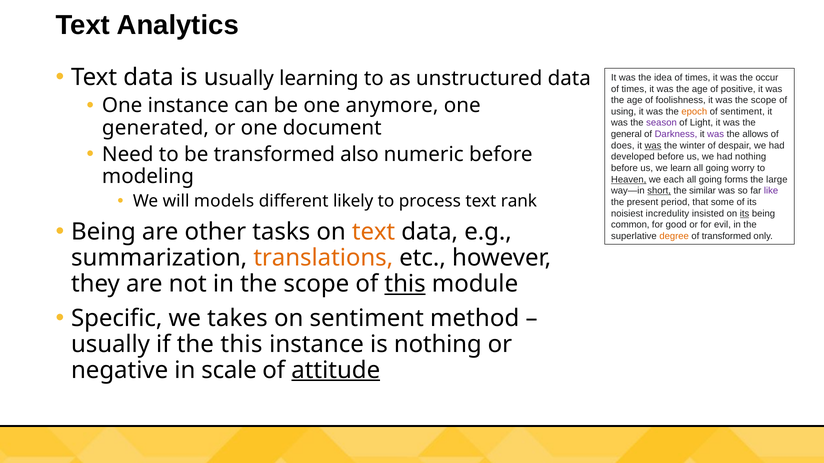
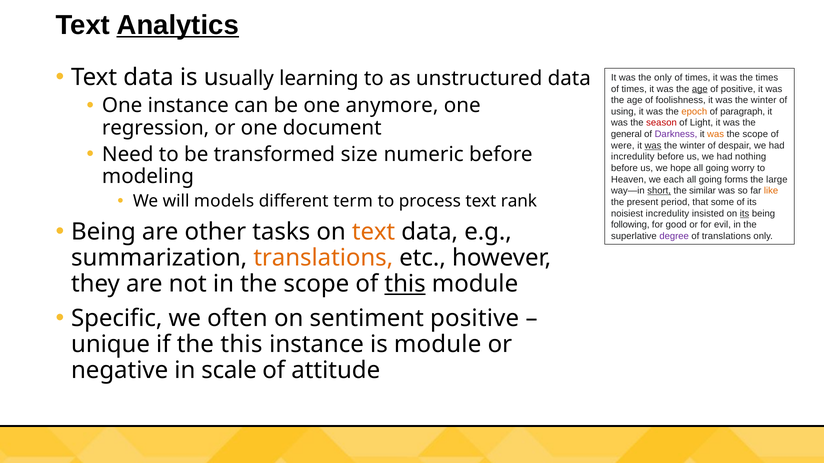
Analytics underline: none -> present (178, 25)
the idea: idea -> only (663, 78)
the occur: occur -> times (767, 78)
age underline: none -> present (700, 89)
scope: scope -> winter (764, 100)
of sentiment: sentiment -> paragraph (743, 112)
season colour: purple -> red (662, 123)
generated: generated -> regression (156, 128)
was colour: purple -> orange (716, 134)
allows: allows -> scope (755, 134)
does: does -> were (623, 146)
also: also -> size (359, 154)
developed: developed -> incredulity (633, 157)
learn: learn -> hope (681, 168)
Heaven underline: present -> none (629, 180)
like colour: purple -> orange (771, 191)
likely: likely -> term (353, 201)
common: common -> following (630, 225)
degree colour: orange -> purple (674, 236)
of transformed: transformed -> translations (726, 236)
takes: takes -> often (237, 319)
sentiment method: method -> positive (475, 319)
usually: usually -> unique (111, 345)
is nothing: nothing -> module (438, 345)
attitude underline: present -> none (336, 371)
